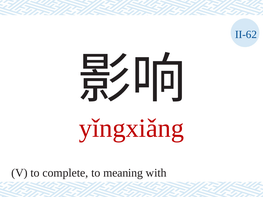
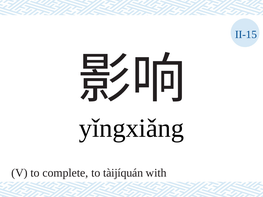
II-62: II-62 -> II-15 (246, 34)
yǐngxiǎng colour: red -> black (131, 128)
meaning: meaning -> tàijíquán (123, 173)
